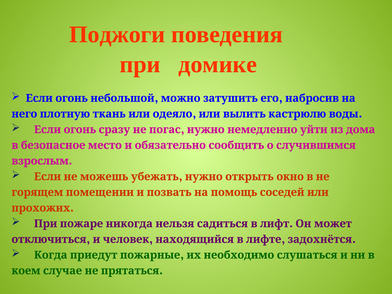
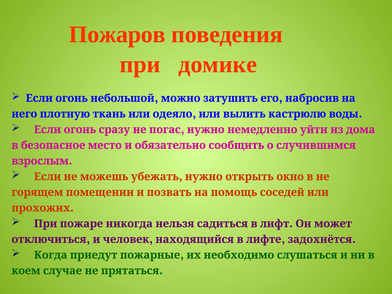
Поджоги: Поджоги -> Пожаров (117, 35)
